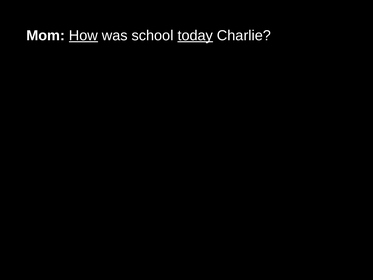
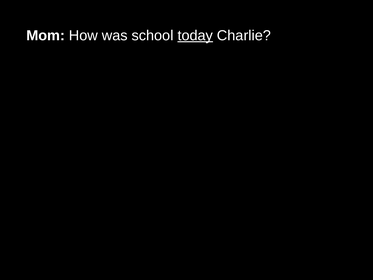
How underline: present -> none (83, 36)
